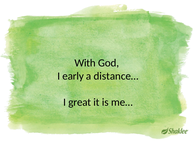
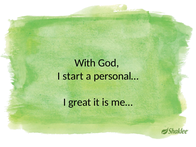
early: early -> start (73, 76)
distance…: distance… -> personal… (116, 76)
